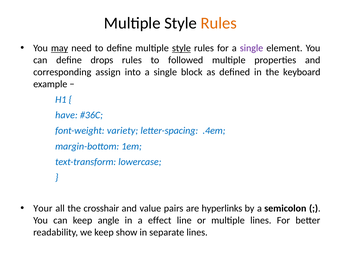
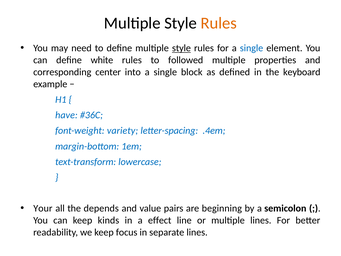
may underline: present -> none (60, 48)
single colour: purple -> blue (252, 48)
drops: drops -> white (102, 60)
assign: assign -> center (108, 72)
crosshair: crosshair -> depends (101, 208)
hyperlinks: hyperlinks -> beginning (222, 208)
angle: angle -> kinds (108, 220)
show: show -> focus (127, 232)
